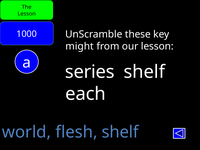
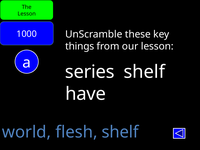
might: might -> things (80, 46)
each: each -> have (86, 94)
